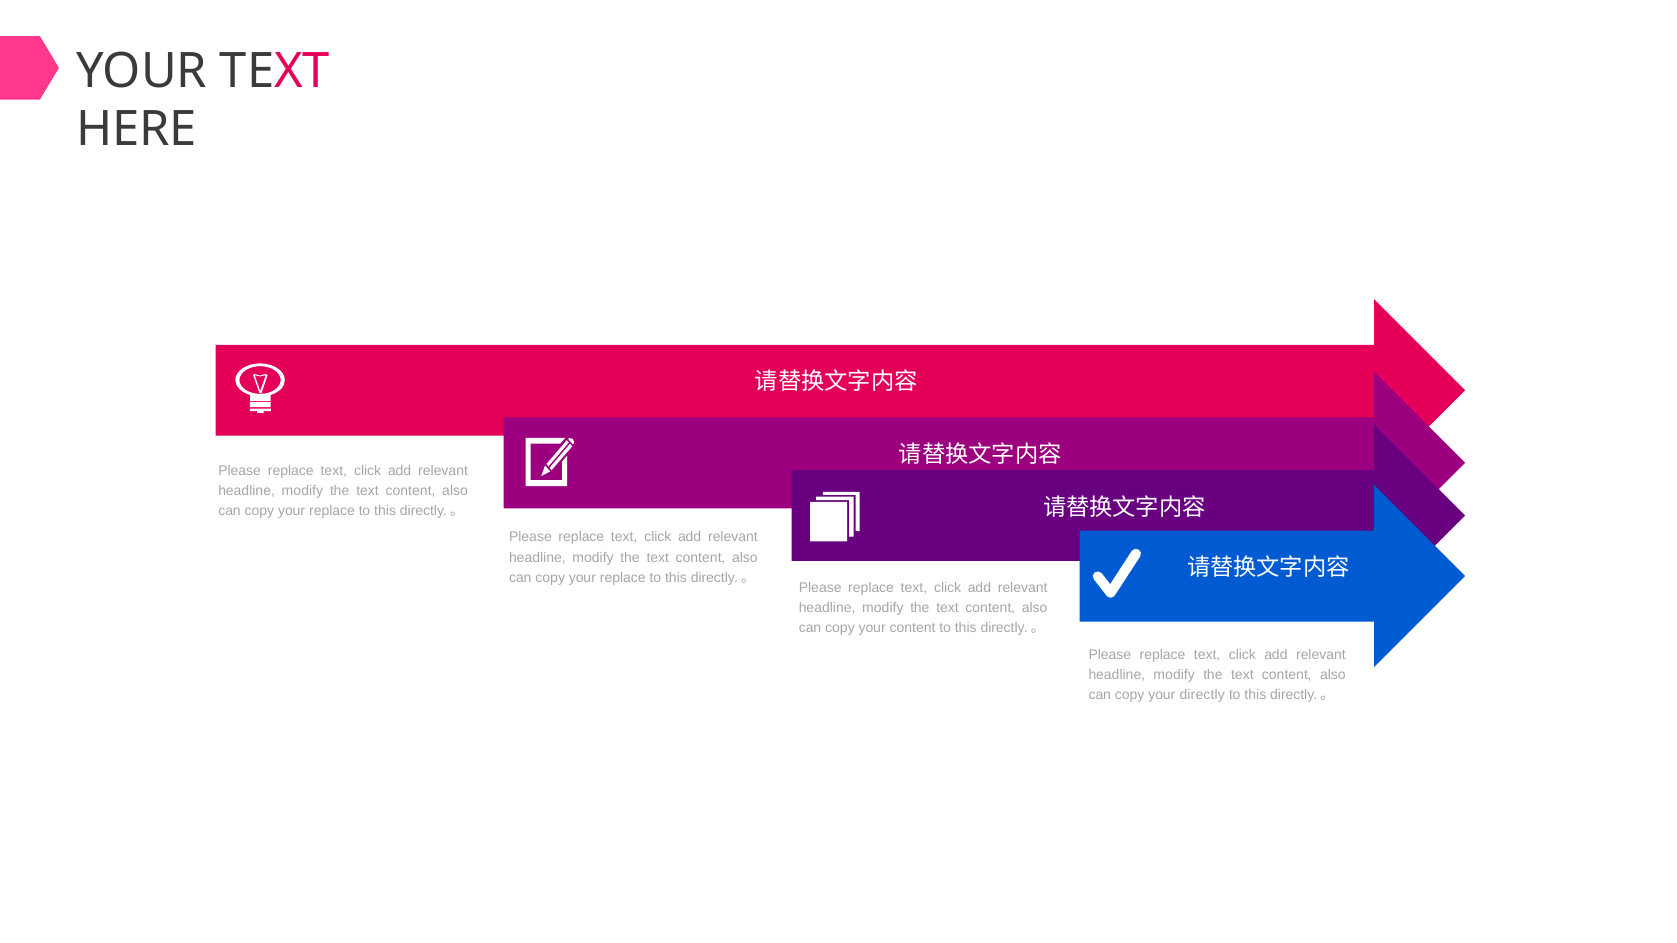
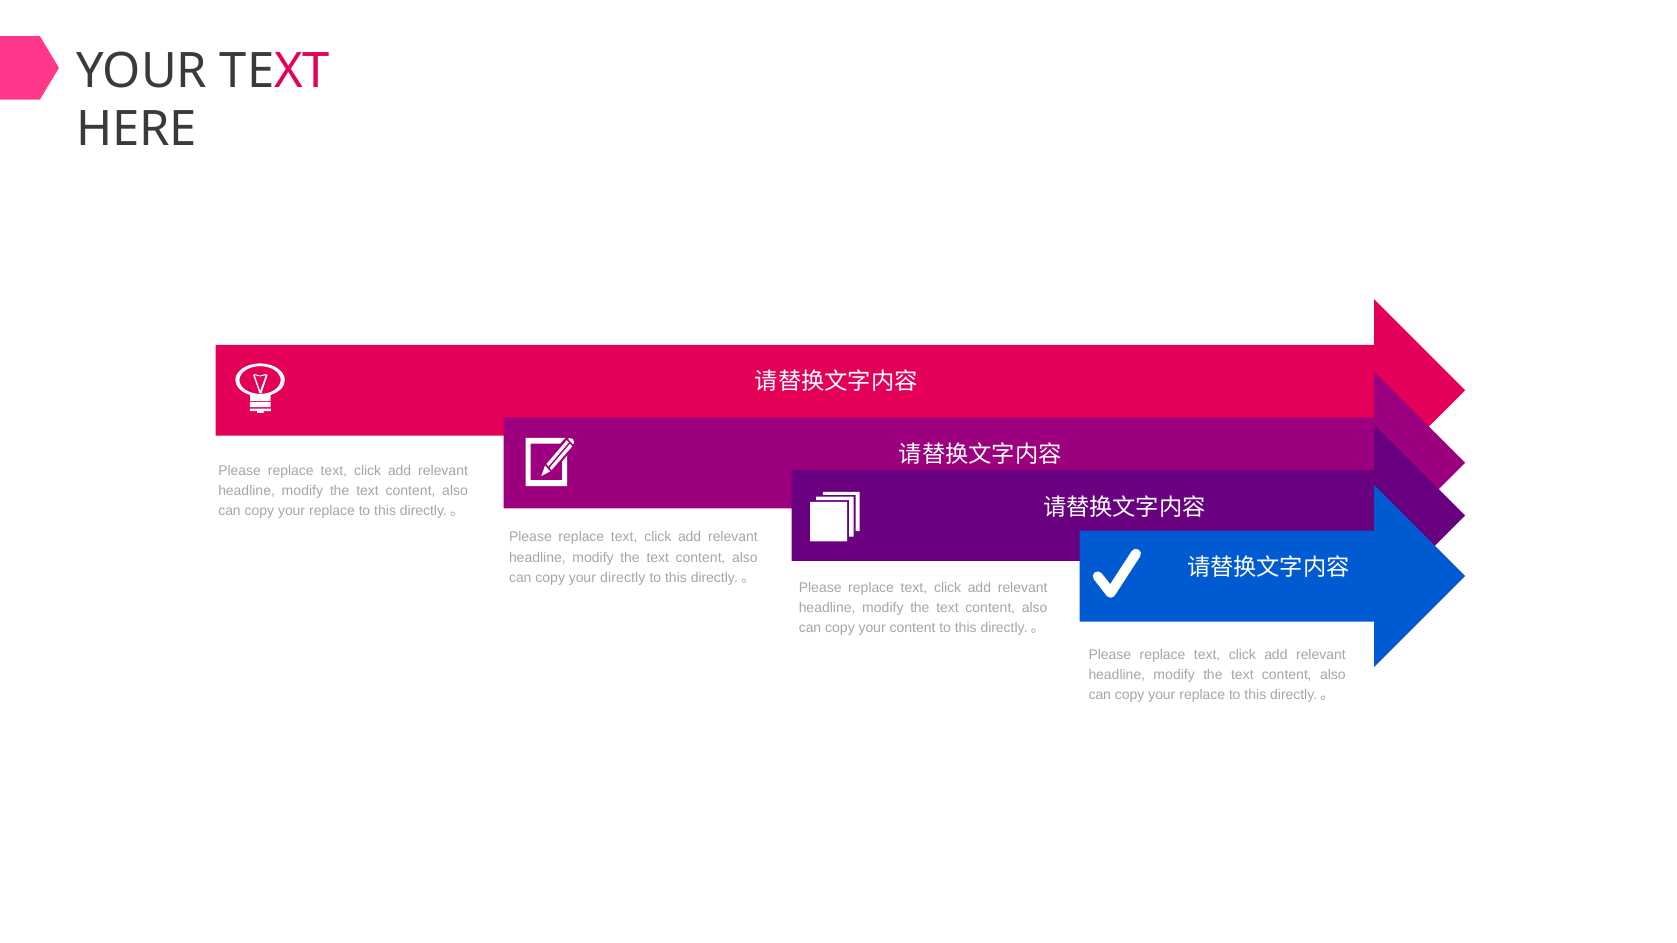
replace: replace -> directly (623, 578)
directly: directly -> replace (1202, 695)
